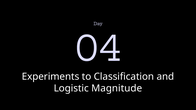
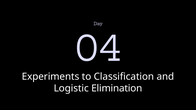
Magnitude: Magnitude -> Elimination (117, 88)
